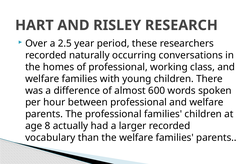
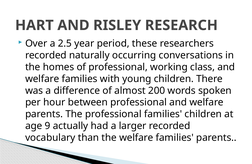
600: 600 -> 200 (157, 90)
8: 8 -> 9 (48, 126)
